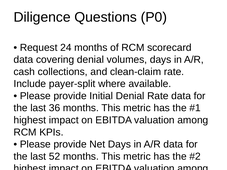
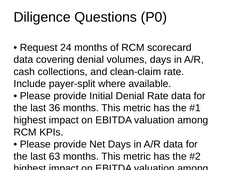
52: 52 -> 63 (55, 157)
